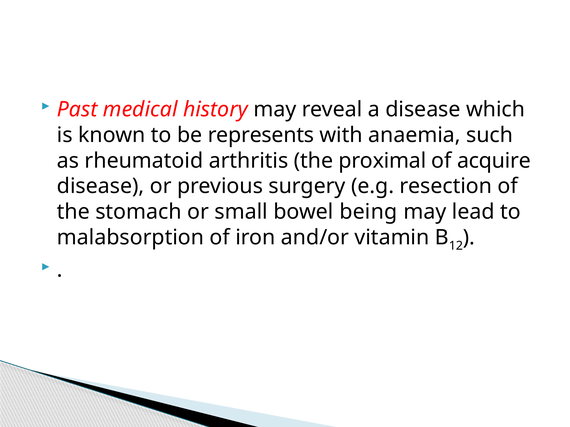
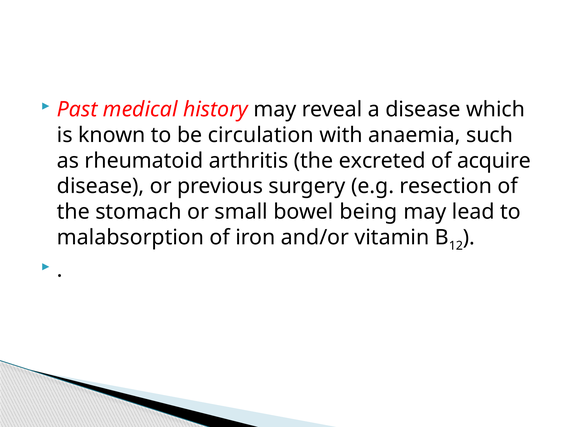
represents: represents -> circulation (261, 135)
proximal: proximal -> excreted (382, 161)
